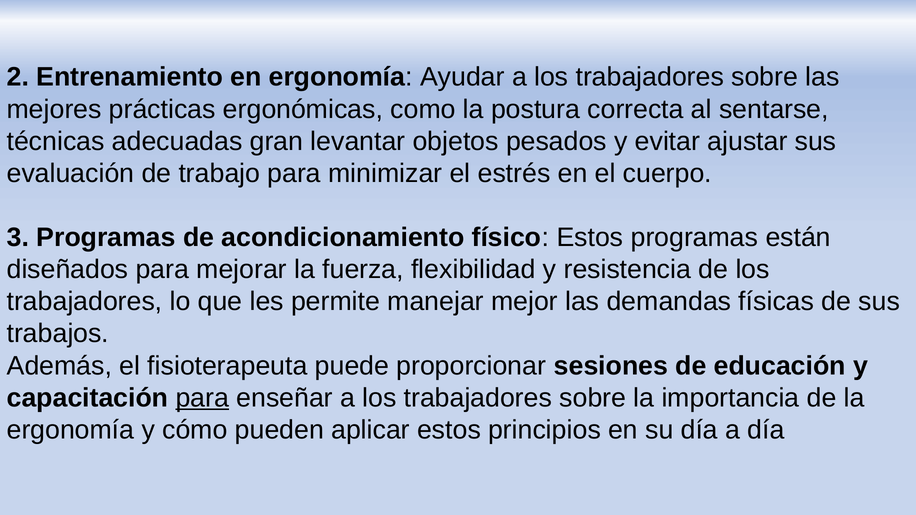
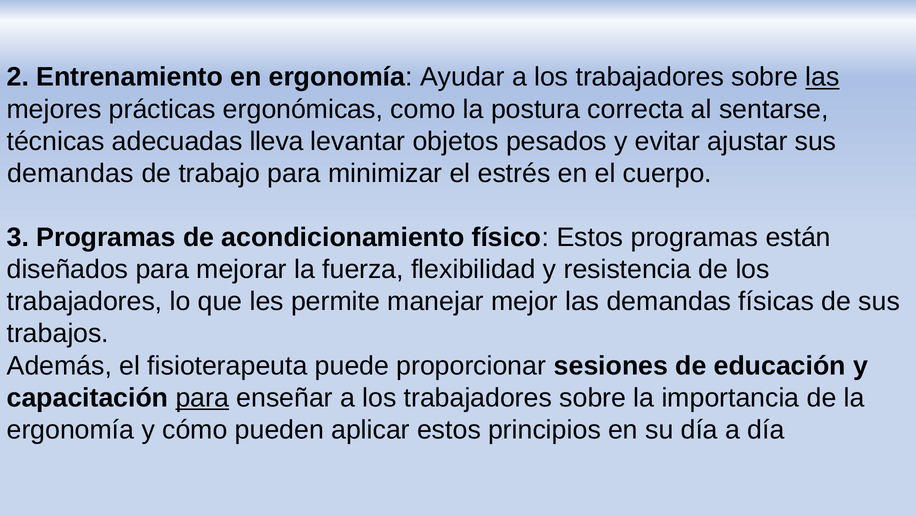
las underline: none -> present (822, 77)
gran: gran -> lleva (277, 141)
evaluación: evaluación -> demandas (70, 173)
